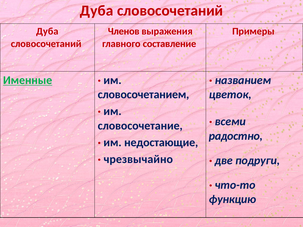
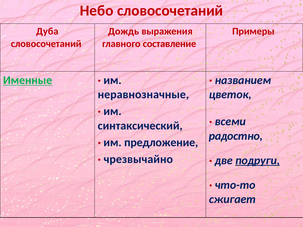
Дуба: Дуба -> Небо (97, 11)
Членов: Членов -> Дождь (124, 31)
словосочетанием: словосочетанием -> неравнозначные (143, 95)
словосочетание: словосочетание -> синтаксический (140, 126)
недостающие: недостающие -> предложение (161, 143)
подруги underline: none -> present (258, 161)
функцию: функцию -> сжигает (232, 199)
